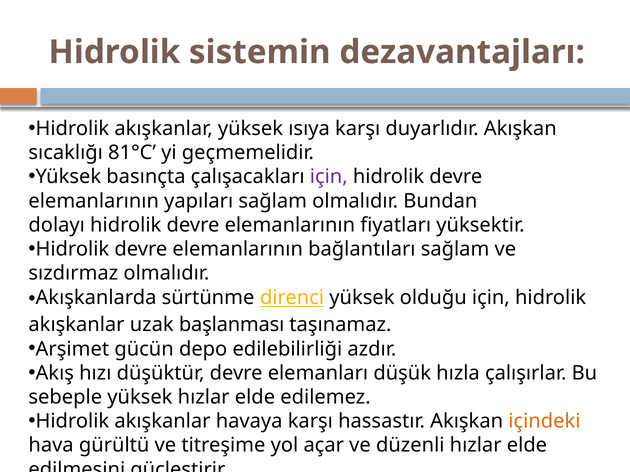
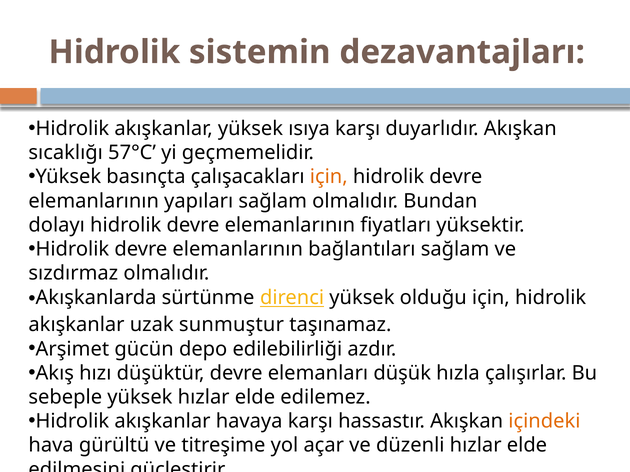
81°C: 81°C -> 57°C (132, 153)
için colour: purple -> orange (329, 177)
başlanması: başlanması -> sunmuştur (231, 325)
